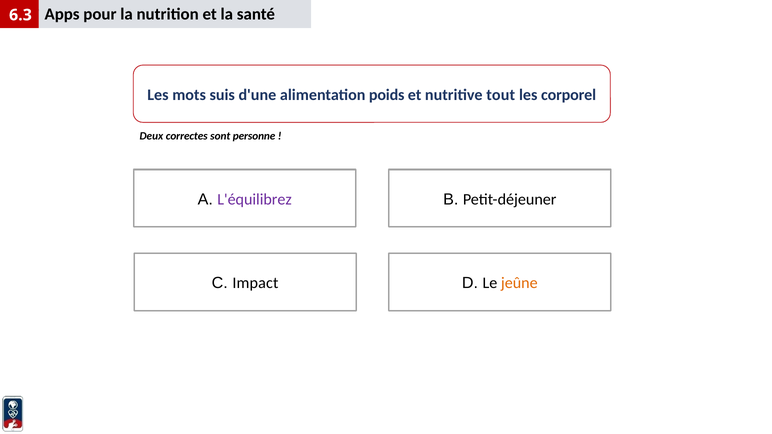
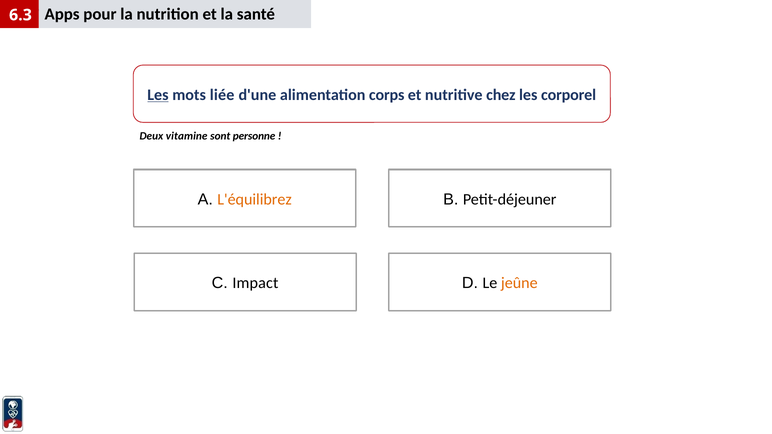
Les underline: none -> present (158, 95)
suis: suis -> liée (222, 95)
poids: poids -> corps (387, 95)
tout: tout -> chez (501, 95)
correctes: correctes -> vitamine (187, 136)
L'équilibrez colour: purple -> orange (255, 199)
